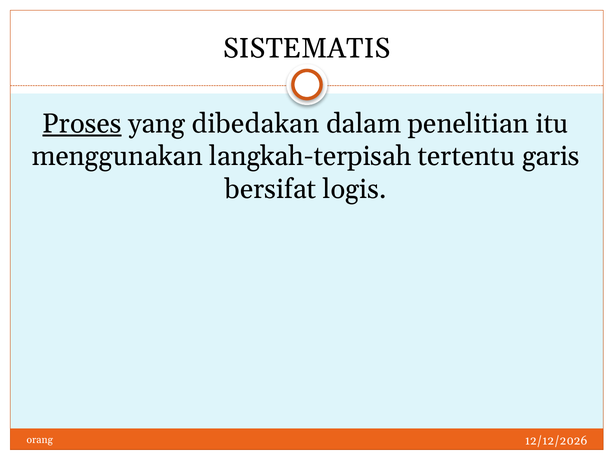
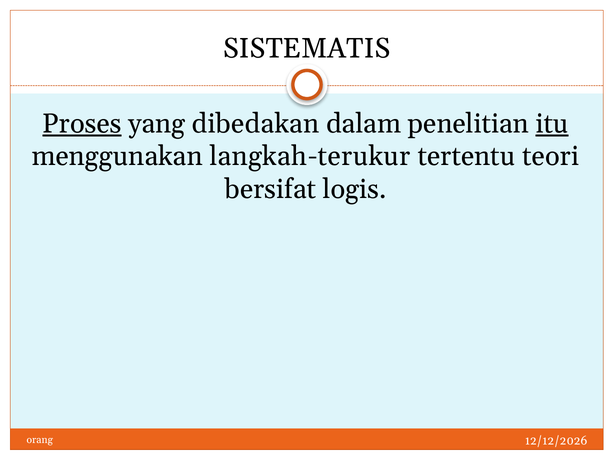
itu underline: none -> present (552, 124)
langkah-terpisah: langkah-terpisah -> langkah-terukur (310, 157)
garis: garis -> teori (551, 157)
